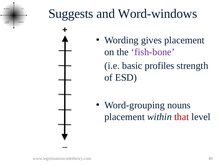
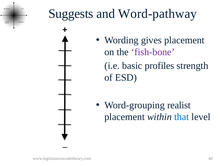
Word-windows: Word-windows -> Word-pathway (157, 14)
nouns: nouns -> realist (179, 105)
that colour: red -> blue (182, 117)
